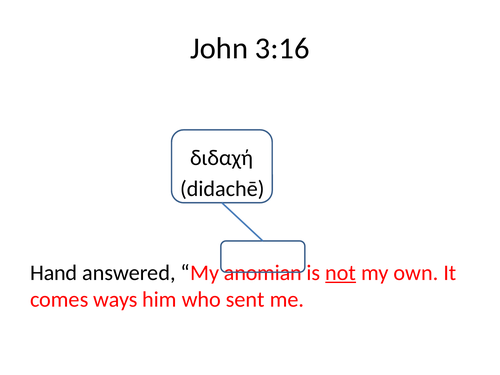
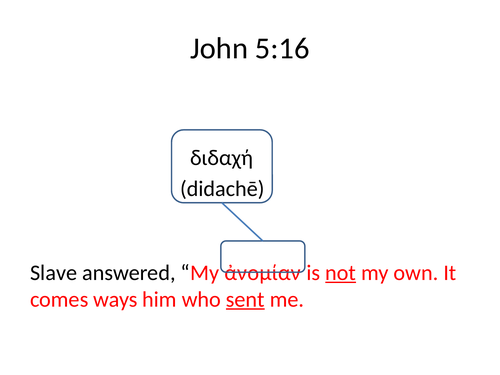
3:16: 3:16 -> 5:16 (282, 48)
Hand: Hand -> Slave (54, 273)
anomian: anomian -> ἀνομίαν (263, 273)
sent underline: none -> present (245, 299)
